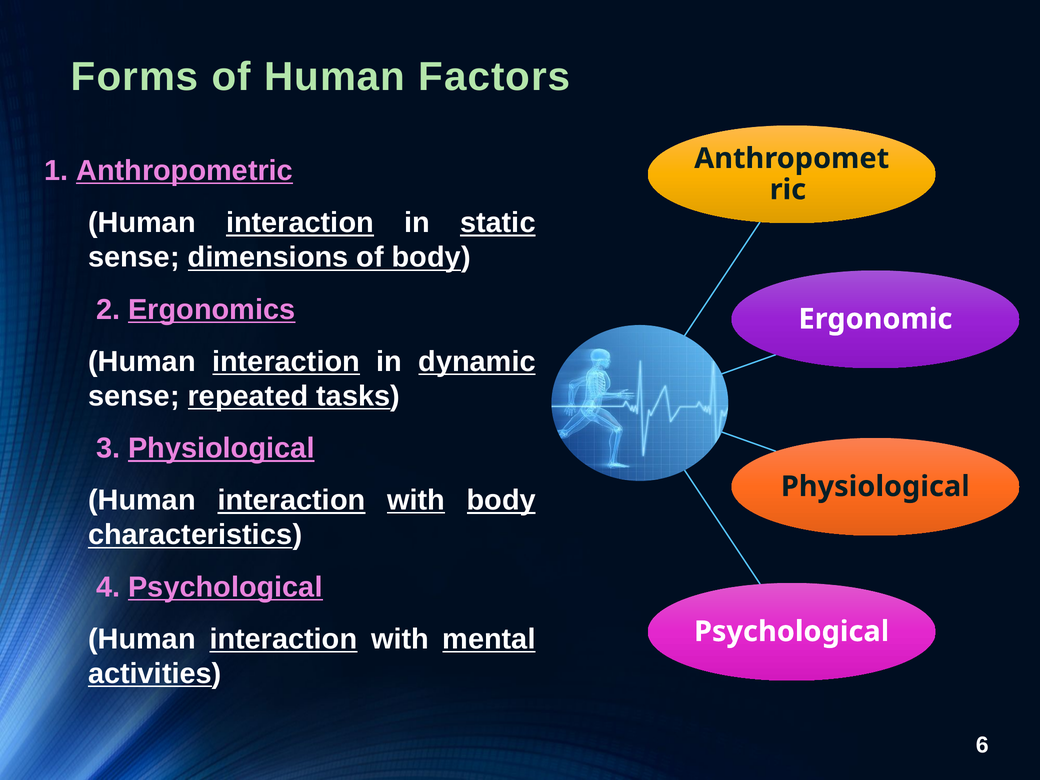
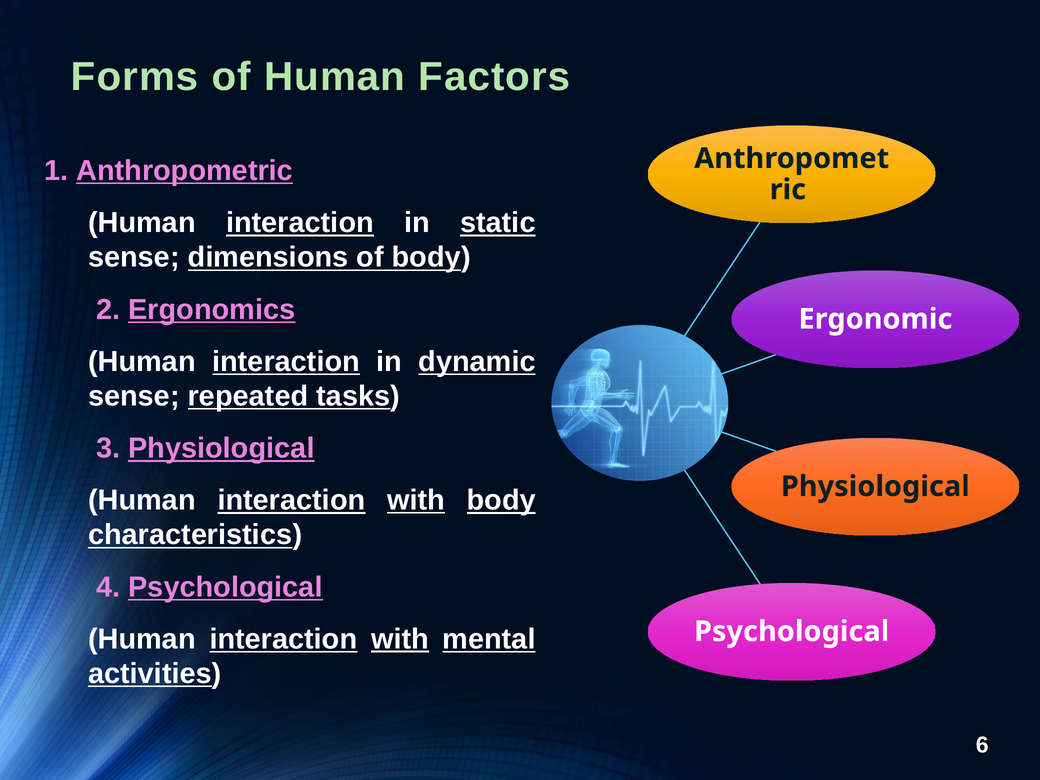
with underline: none -> present (400, 639)
